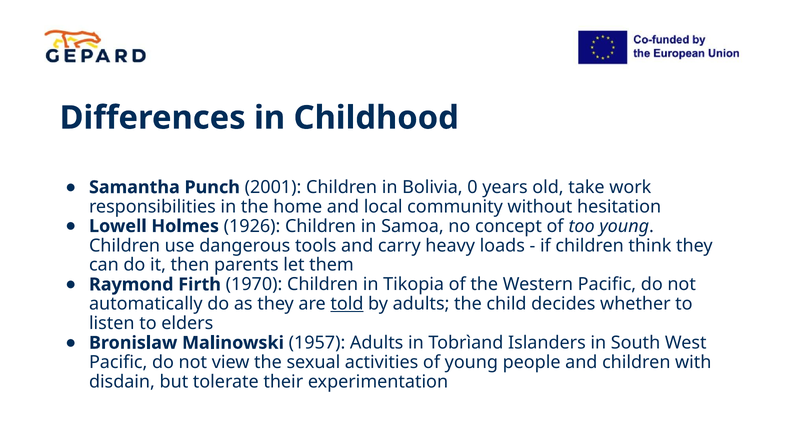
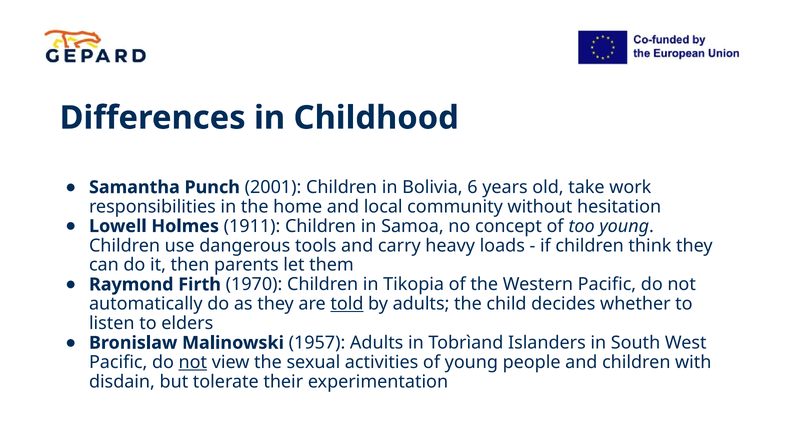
0: 0 -> 6 (473, 187)
1926: 1926 -> 1911 (252, 226)
not underline: none -> present (193, 362)
